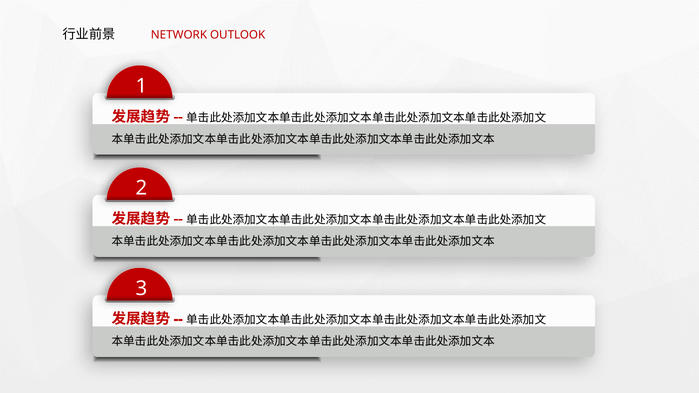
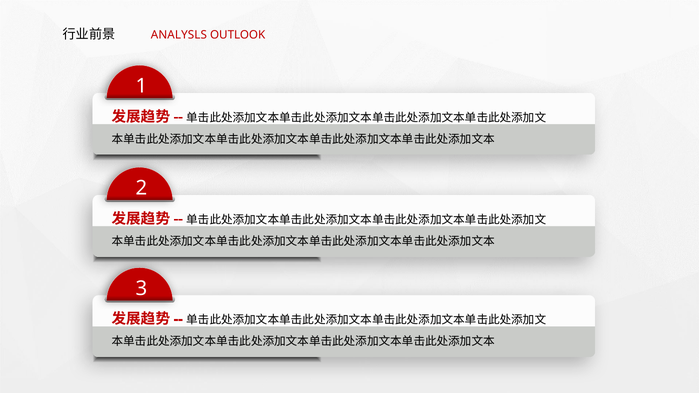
NETWORK: NETWORK -> ANALYSLS (179, 35)
